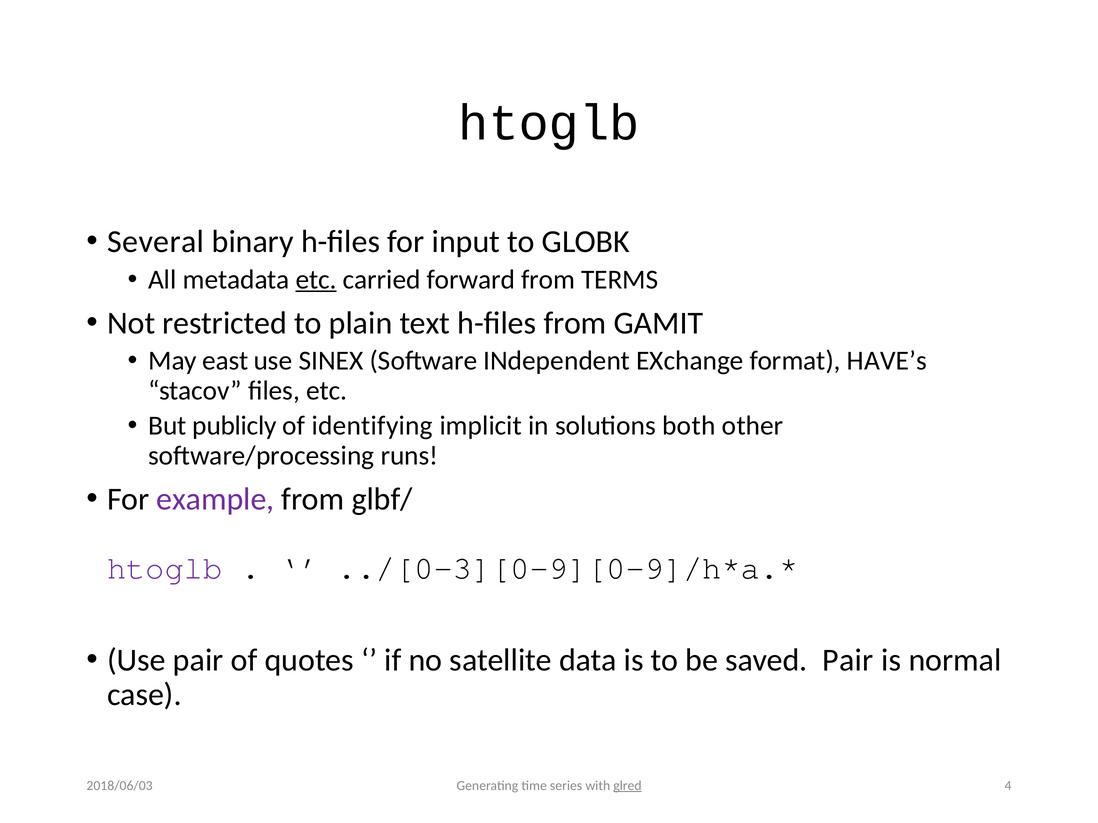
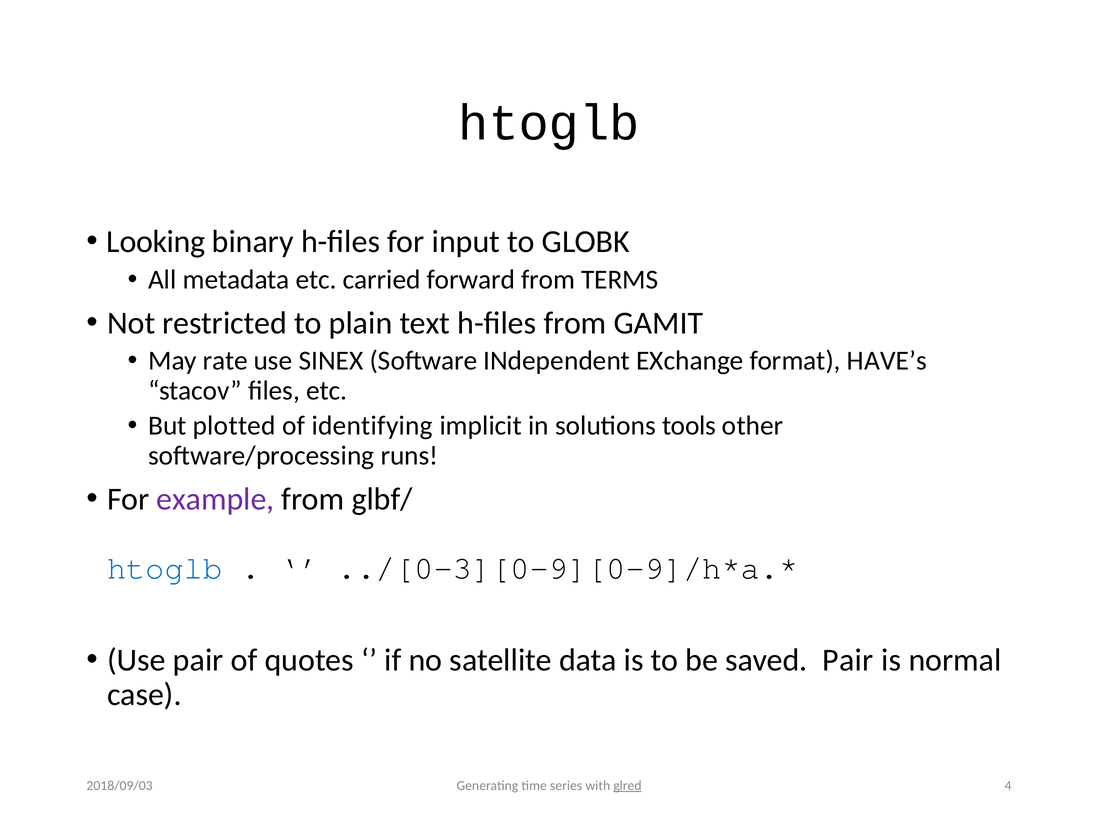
Several: Several -> Looking (156, 242)
etc underline: present -> none (316, 280)
east: east -> rate (225, 361)
publicly: publicly -> plotted (234, 426)
both: both -> tools (689, 426)
htoglb colour: purple -> blue (165, 568)
2018/06/03: 2018/06/03 -> 2018/09/03 (120, 786)
